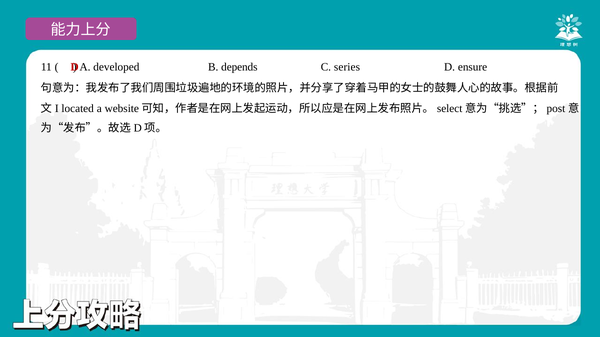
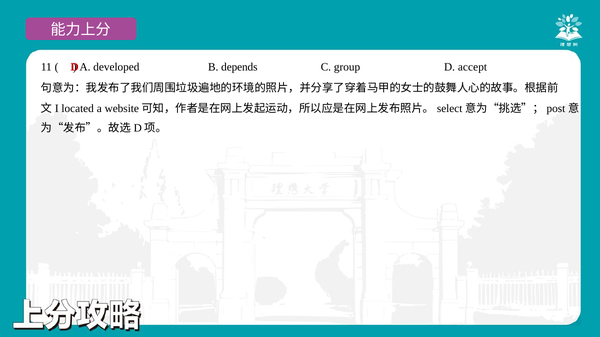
series: series -> group (347, 67)
ensure: ensure -> accept (472, 67)
